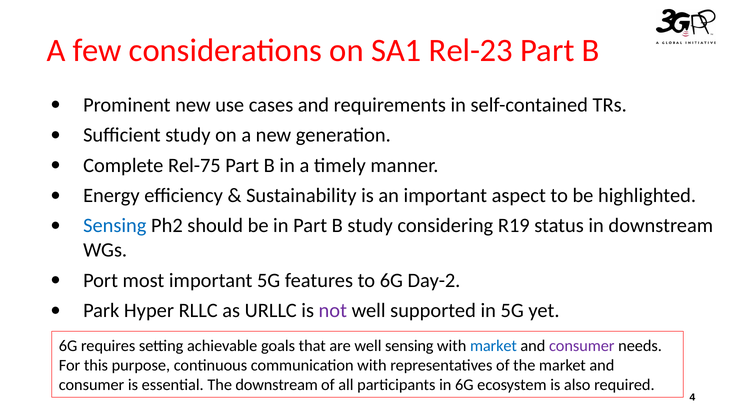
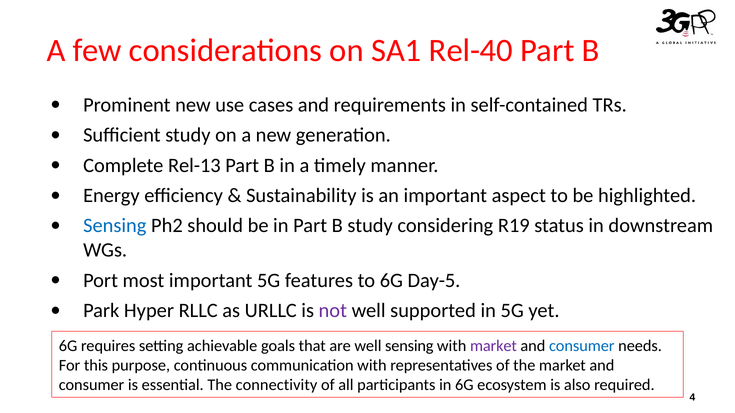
Rel-23: Rel-23 -> Rel-40 (471, 51)
Rel-75: Rel-75 -> Rel-13 (194, 165)
Day-2: Day-2 -> Day-5 (434, 281)
market colour: blue -> purple (493, 346)
consumer colour: purple -> blue (582, 346)
The downstream: downstream -> connectivity (277, 385)
